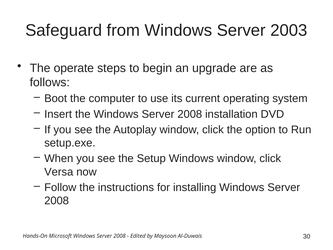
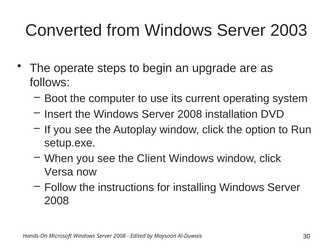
Safeguard: Safeguard -> Converted (64, 30)
Setup: Setup -> Client (151, 158)
